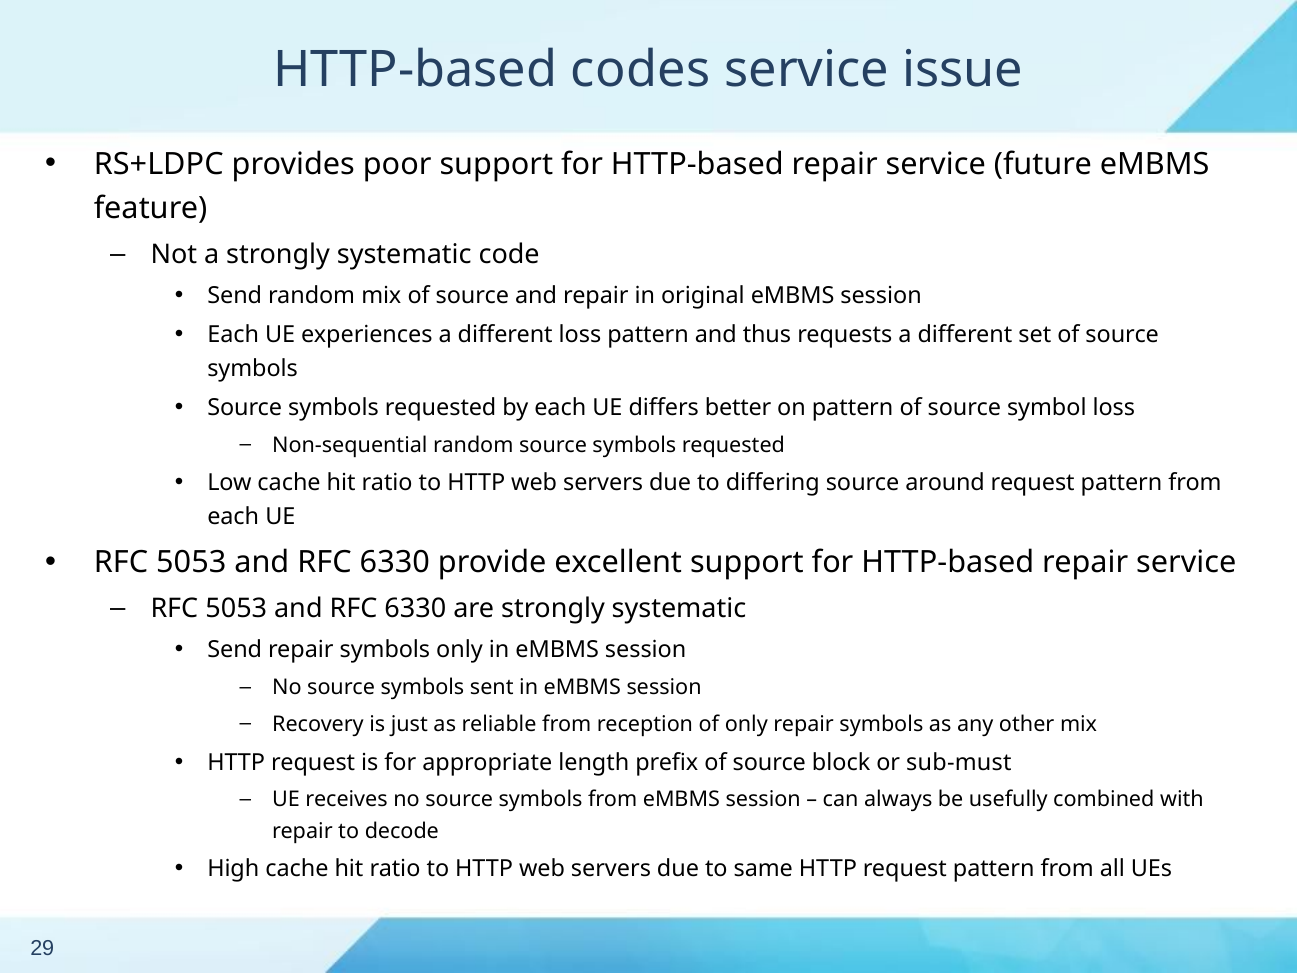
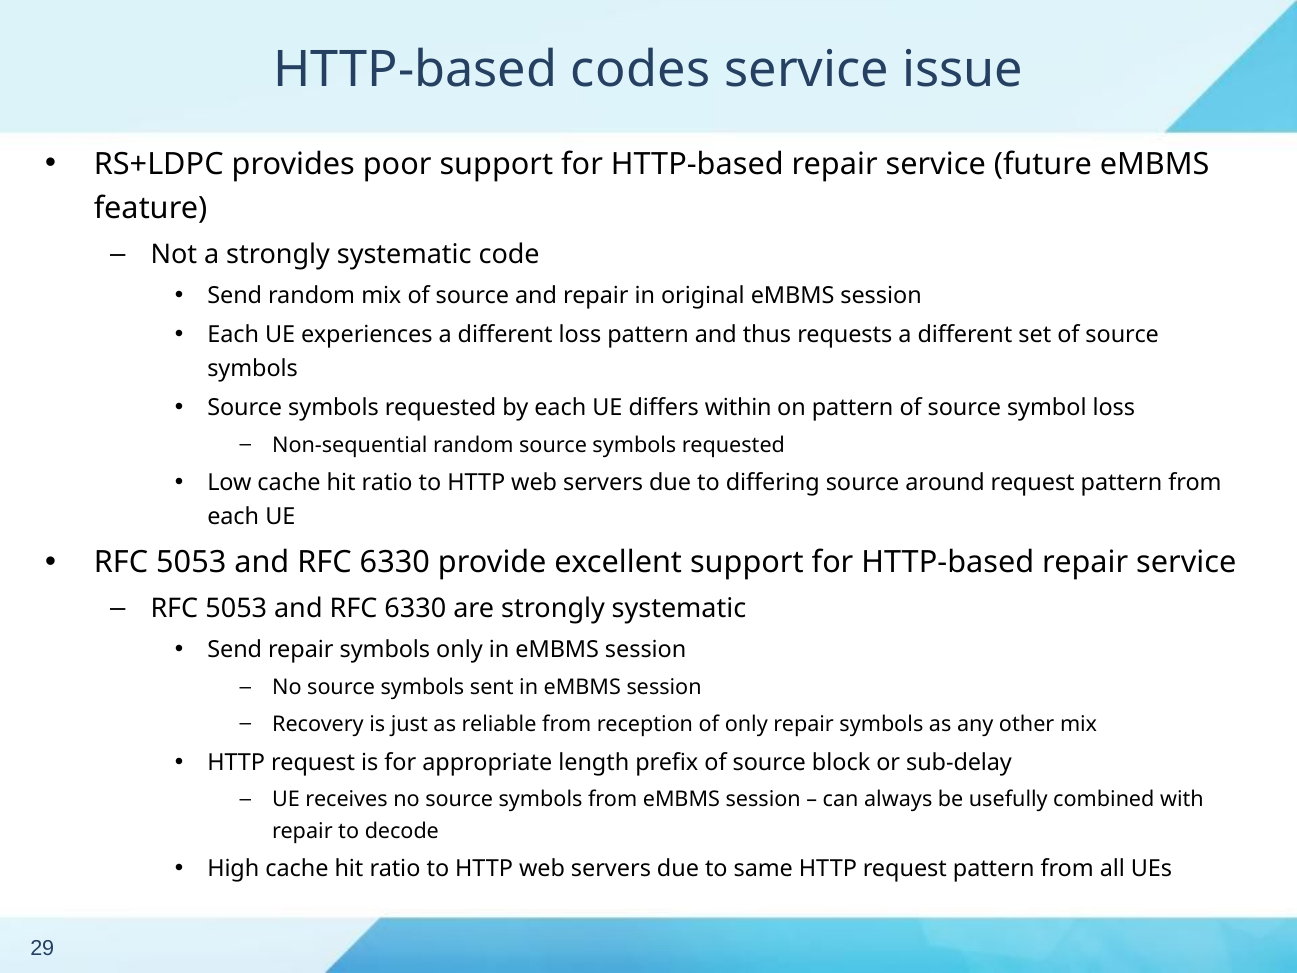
better: better -> within (738, 407)
sub-must: sub-must -> sub-delay (959, 762)
